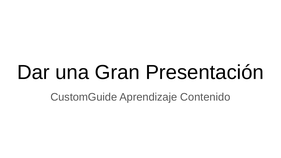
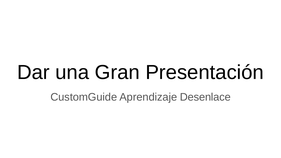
Contenido: Contenido -> Desenlace (205, 97)
